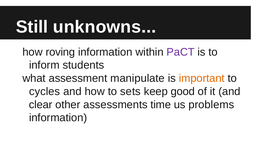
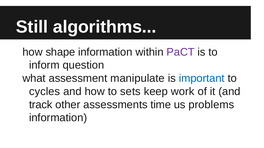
unknowns: unknowns -> algorithms (105, 27)
roving: roving -> shape (60, 52)
students: students -> question (83, 65)
important colour: orange -> blue (202, 79)
good: good -> work (183, 92)
clear: clear -> track (41, 105)
